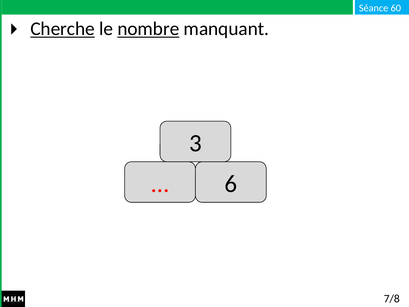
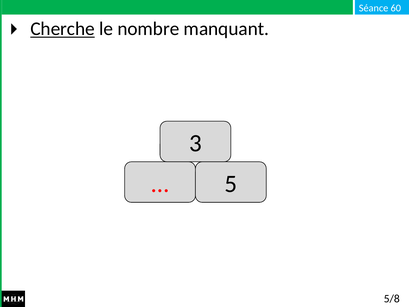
nombre underline: present -> none (148, 29)
6: 6 -> 5 (231, 184)
7/8: 7/8 -> 5/8 (392, 298)
